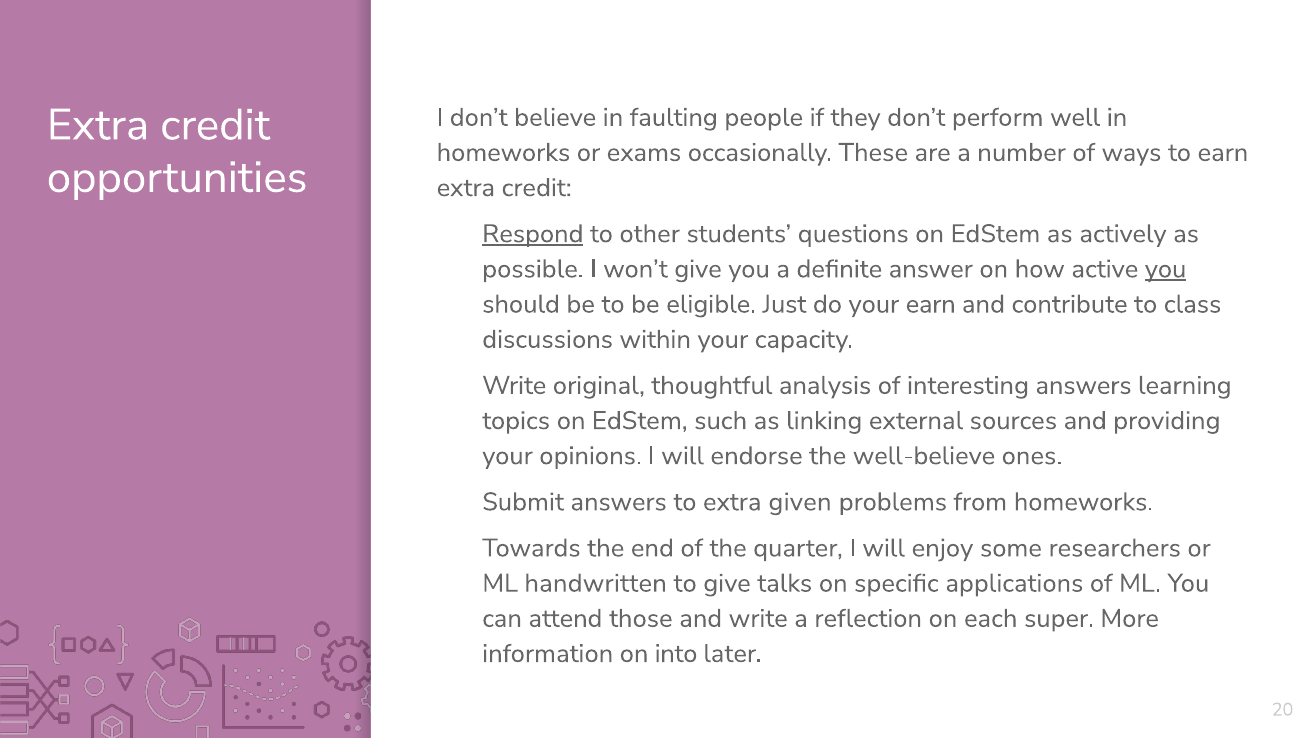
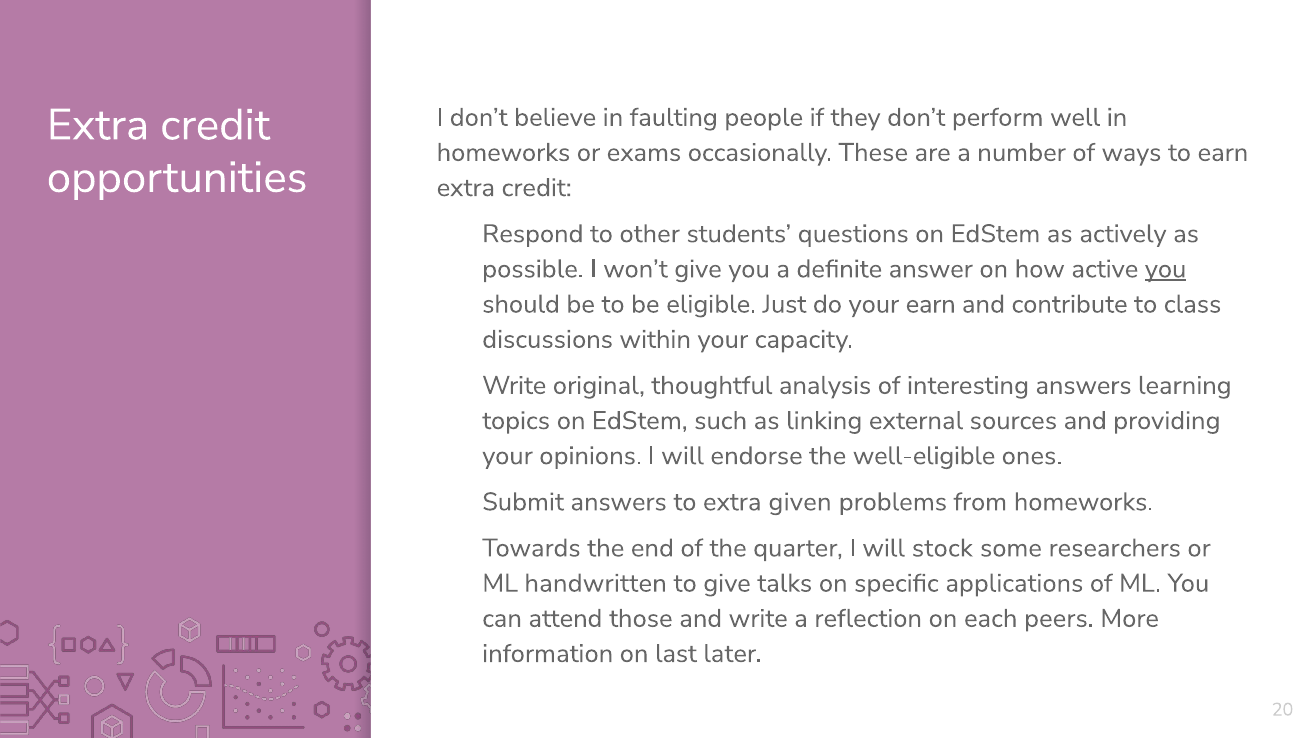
Respond underline: present -> none (533, 234)
well-believe: well-believe -> well-eligible (924, 456)
enjoy: enjoy -> stock (942, 548)
super: super -> peers (1059, 618)
into: into -> last (676, 654)
